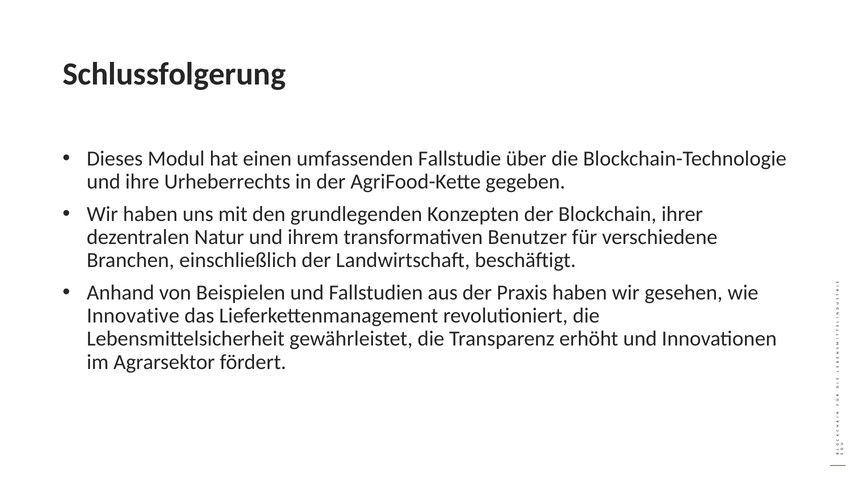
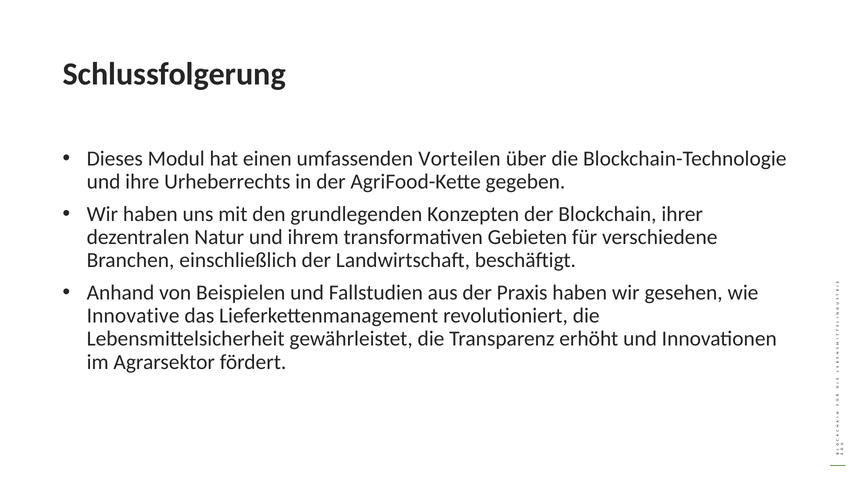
Fallstudie: Fallstudie -> Vorteilen (459, 159)
Benutzer: Benutzer -> Gebieten (527, 237)
